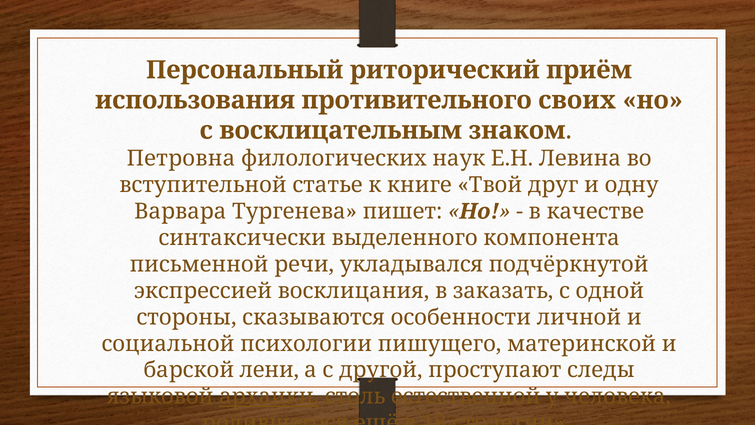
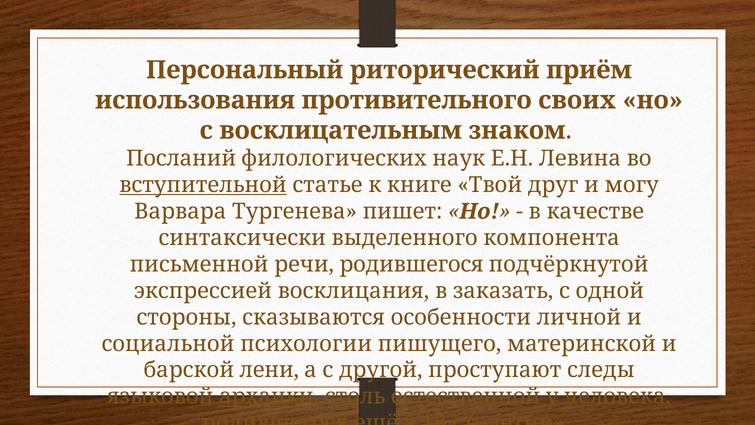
Петровна: Петровна -> Посланий (181, 158)
вступительной underline: none -> present (203, 185)
одну: одну -> могу (632, 185)
речи укладывался: укладывался -> родившегося (412, 264)
